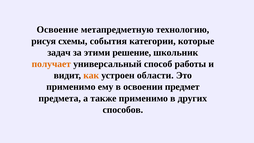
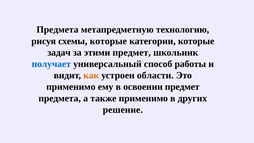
Освоение: Освоение -> Предмета (57, 30)
схемы события: события -> которые (108, 41)
этими решение: решение -> предмет (132, 52)
получает colour: orange -> blue (51, 64)
способов: способов -> решение (123, 110)
